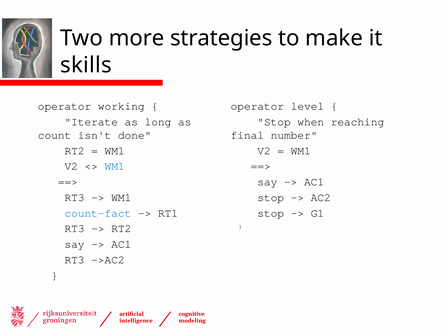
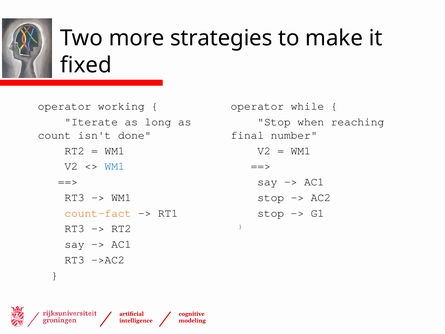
skills: skills -> fixed (86, 65)
level: level -> while (307, 106)
count-fact colour: blue -> orange (98, 213)
